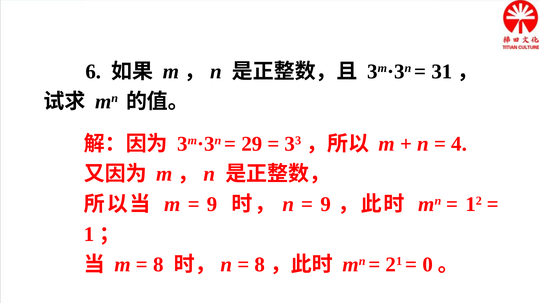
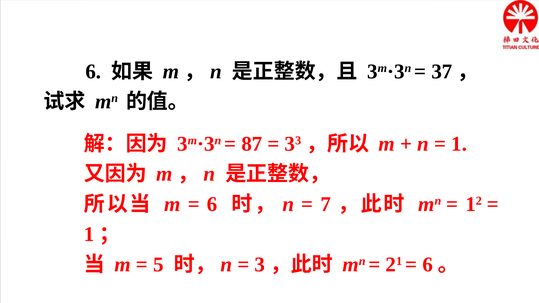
31: 31 -> 37 (442, 71)
29: 29 -> 87 (252, 144)
4: 4 -> 1 (459, 144)
9: 9 -> 6 (212, 204)
9: 9 -> 7 (326, 204)
8: 8 -> 5 (158, 265)
8: 8 -> 3 (260, 265)
0: 0 -> 6 (428, 265)
